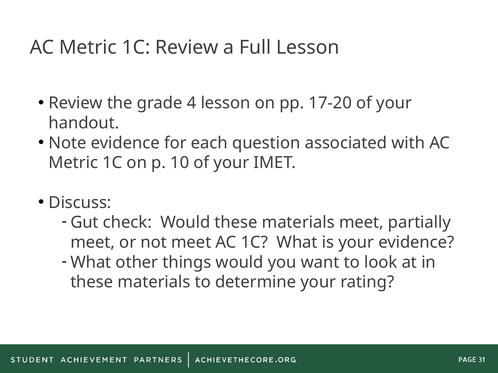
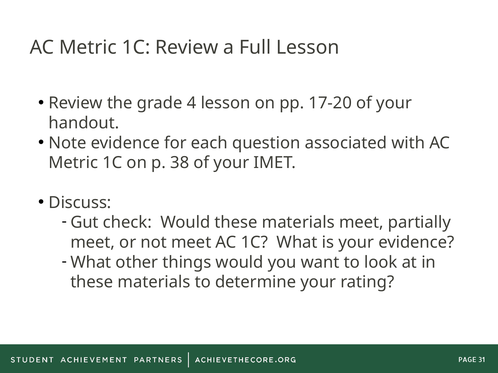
10: 10 -> 38 (180, 163)
